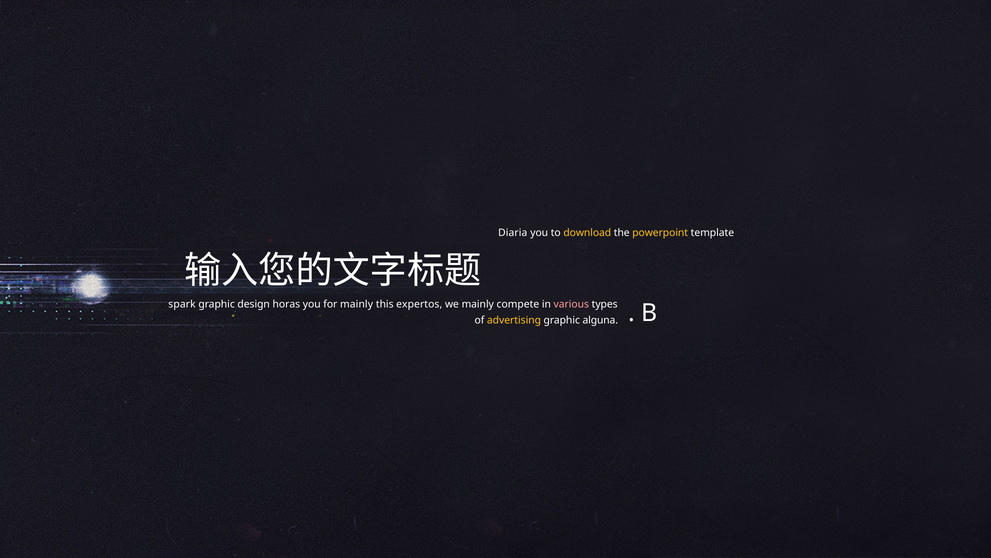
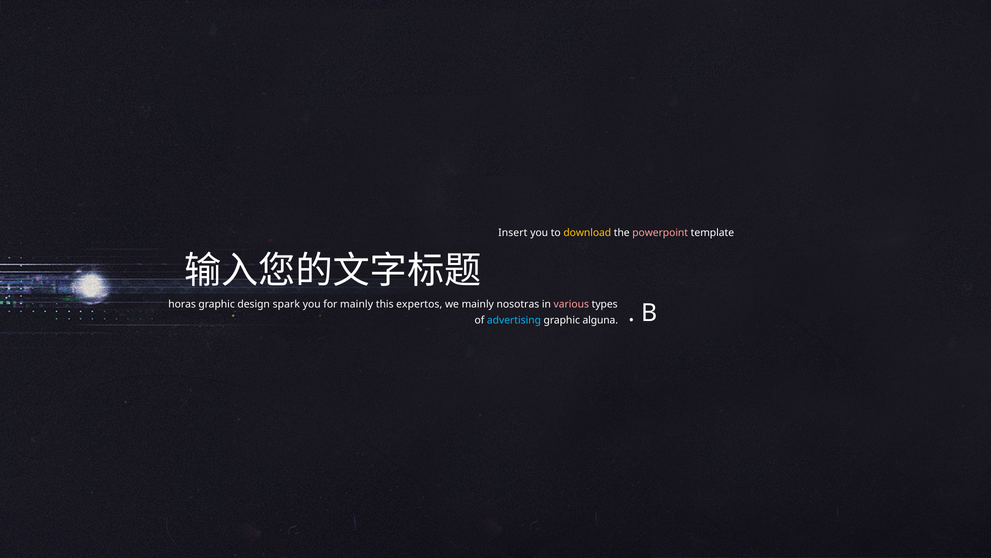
Diaria: Diaria -> Insert (513, 233)
powerpoint colour: yellow -> pink (660, 233)
spark: spark -> horas (182, 304)
horas: horas -> spark (286, 304)
compete: compete -> nosotras (518, 304)
advertising colour: yellow -> light blue (514, 320)
